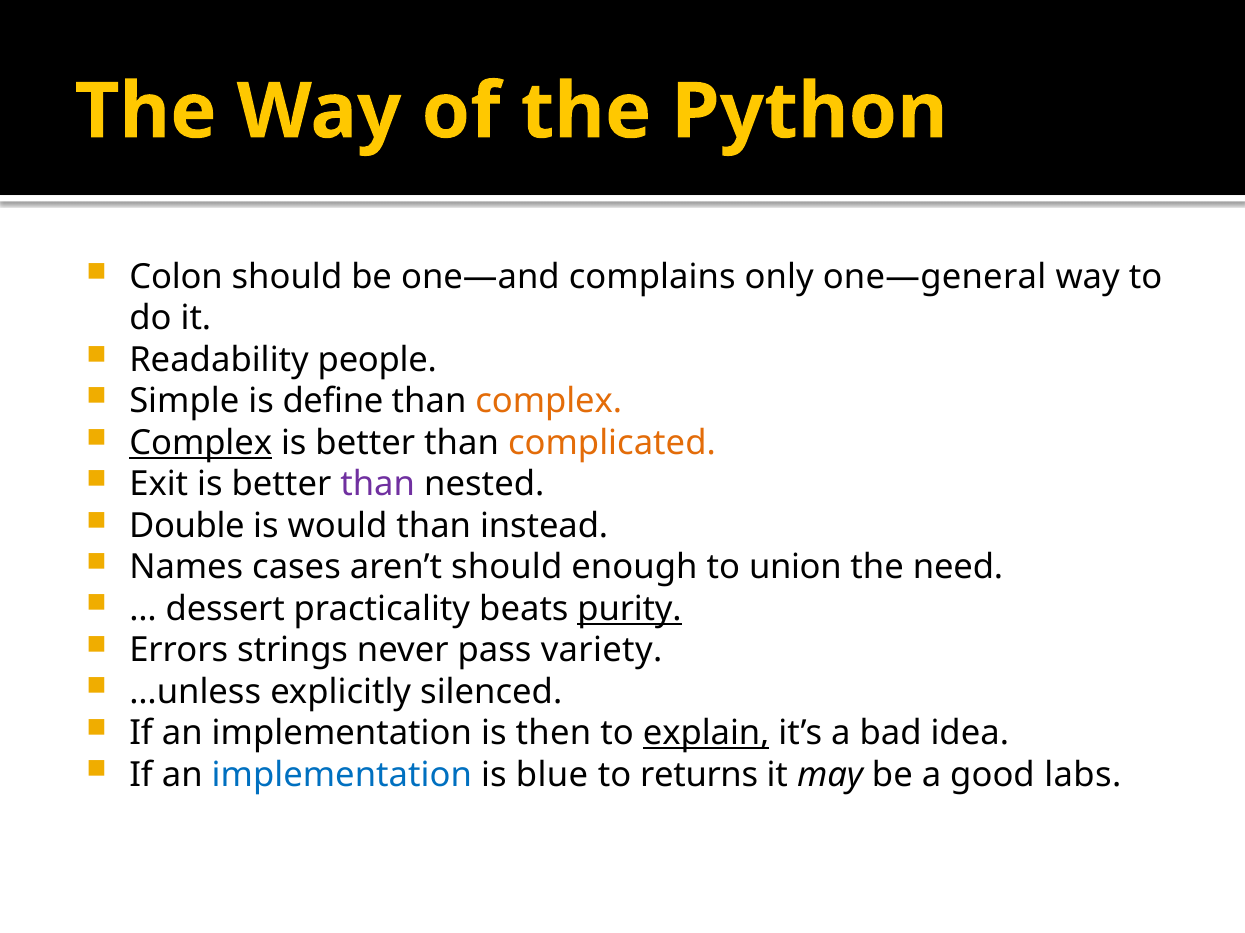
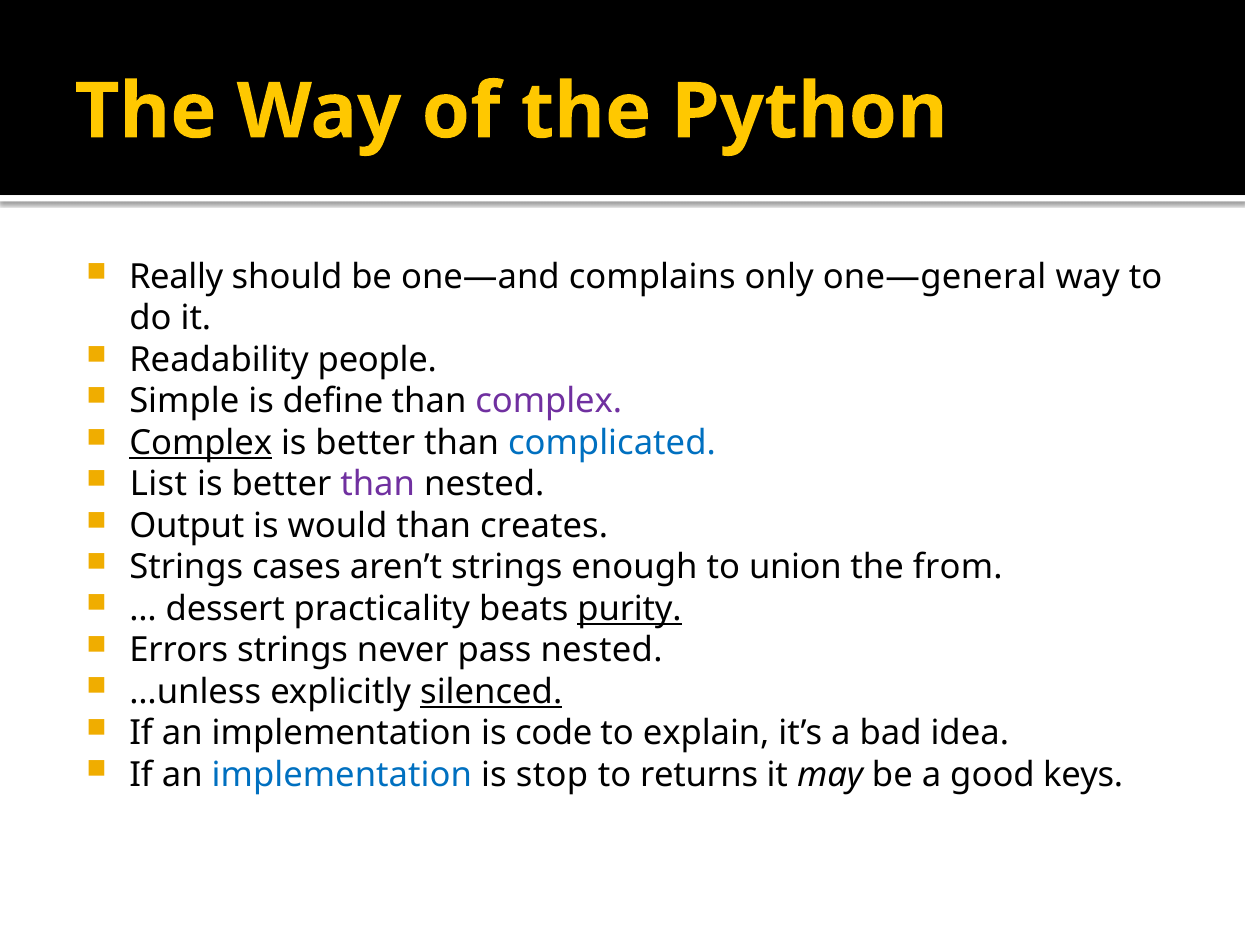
Colon: Colon -> Really (176, 277)
complex colour: orange -> purple (549, 402)
complicated colour: orange -> blue (612, 443)
Exit: Exit -> List (159, 485)
Double: Double -> Output (187, 526)
instead: instead -> creates (544, 526)
Names: Names -> Strings (186, 568)
aren’t should: should -> strings (507, 568)
need: need -> from (958, 568)
pass variety: variety -> nested (602, 651)
silenced underline: none -> present (491, 692)
then: then -> code (554, 734)
explain underline: present -> none (706, 734)
blue: blue -> stop (552, 775)
labs: labs -> keys (1083, 775)
